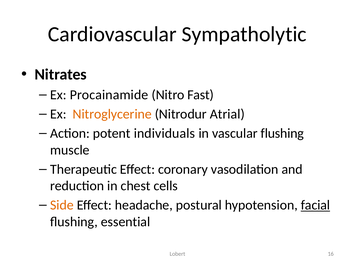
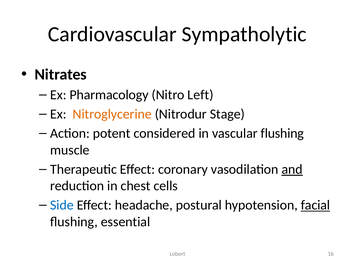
Procainamide: Procainamide -> Pharmacology (109, 95)
Fast: Fast -> Left (200, 95)
Atrial: Atrial -> Stage (227, 114)
individuals: individuals -> considered (165, 134)
and underline: none -> present (292, 169)
Side colour: orange -> blue (62, 205)
